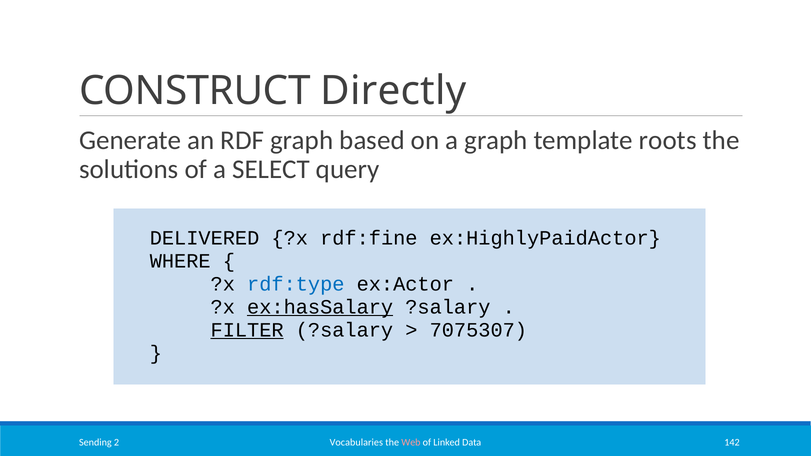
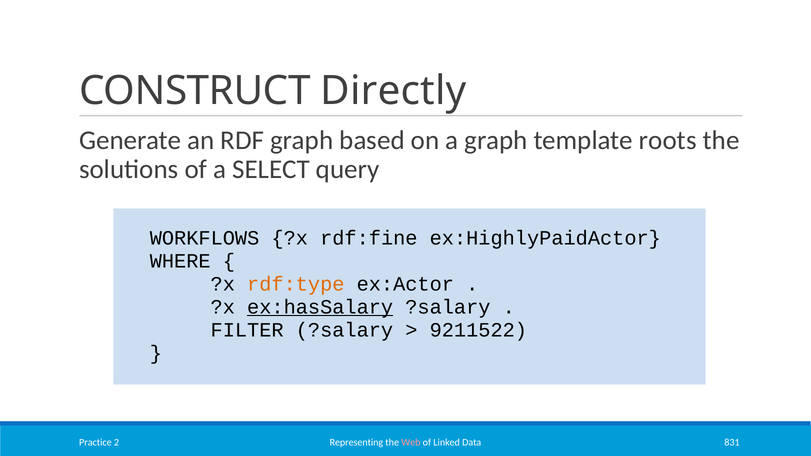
DELIVERED: DELIVERED -> WORKFLOWS (205, 238)
rdf:type colour: blue -> orange (296, 284)
FILTER underline: present -> none (247, 330)
7075307: 7075307 -> 9211522 (478, 330)
Vocabularies: Vocabularies -> Representing (356, 442)
142: 142 -> 831 (732, 442)
Sending: Sending -> Practice (95, 443)
